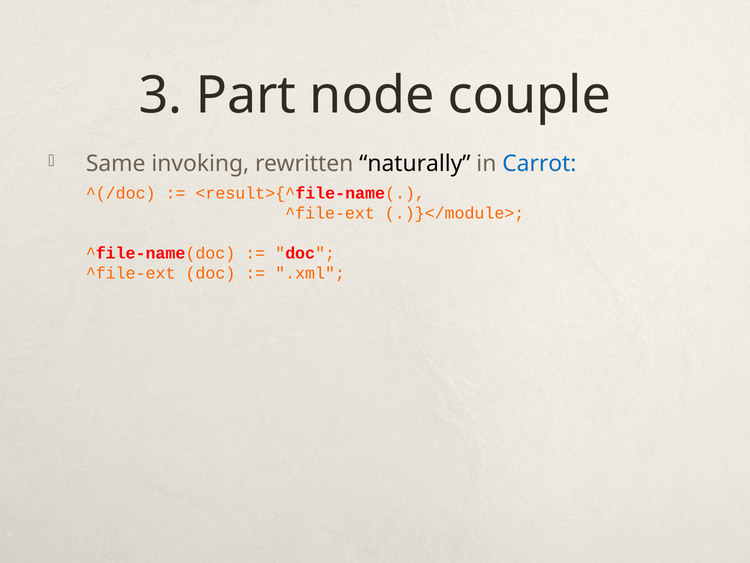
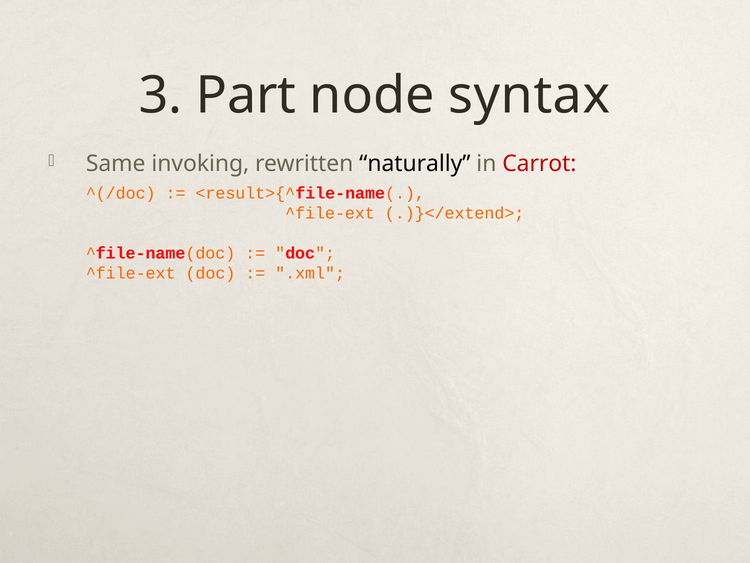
couple: couple -> syntax (529, 95)
Carrot colour: blue -> red (539, 164)
.)}</module>: .)}</module> -> .)}</extend> (455, 213)
